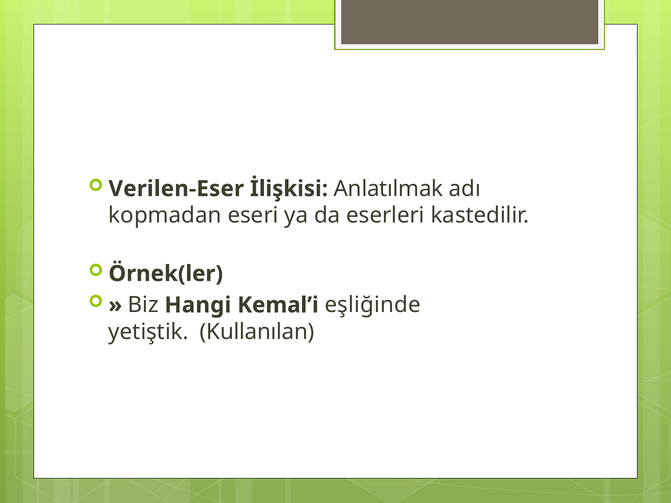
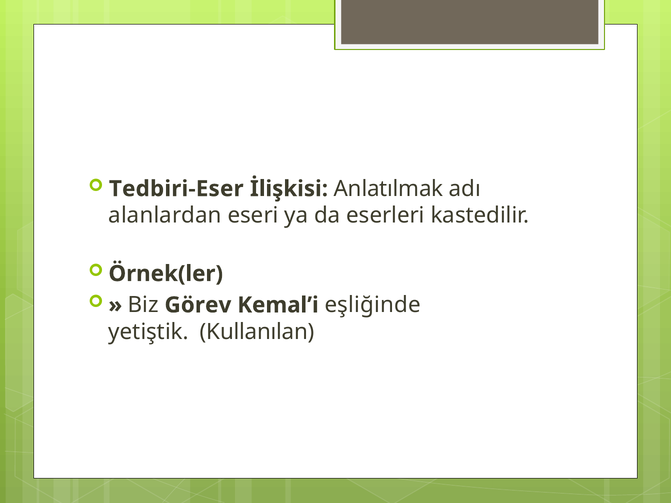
Verilen-Eser: Verilen-Eser -> Tedbiri-Eser (176, 189)
kopmadan: kopmadan -> alanlardan (165, 216)
Hangi: Hangi -> Görev (198, 305)
